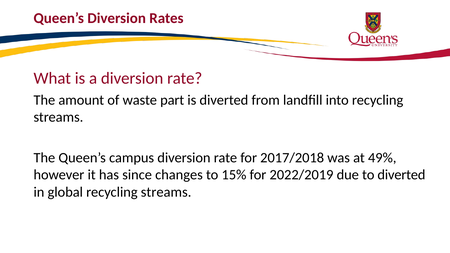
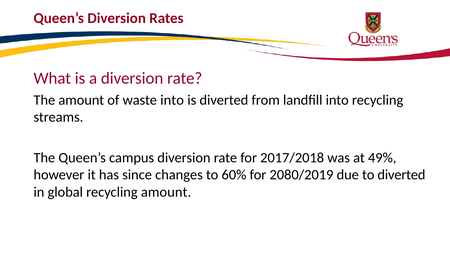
waste part: part -> into (172, 100)
15%: 15% -> 60% (234, 175)
2022/2019: 2022/2019 -> 2080/2019 (301, 175)
global recycling streams: streams -> amount (166, 192)
